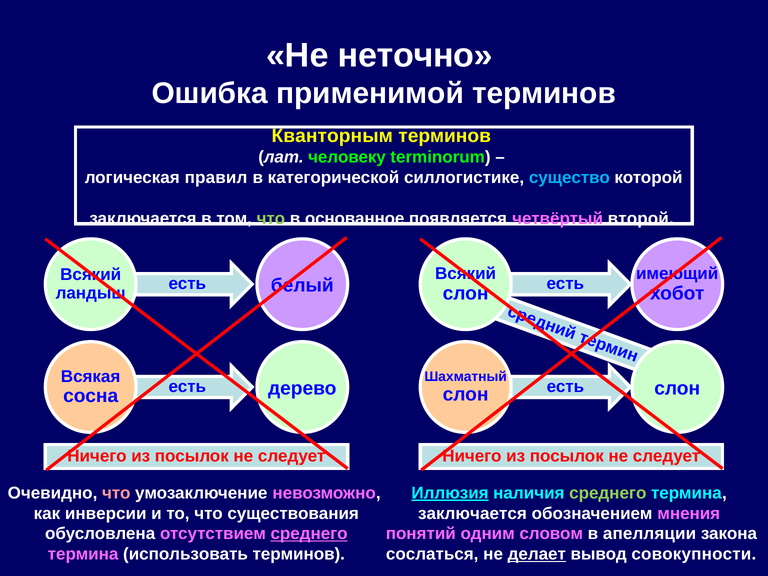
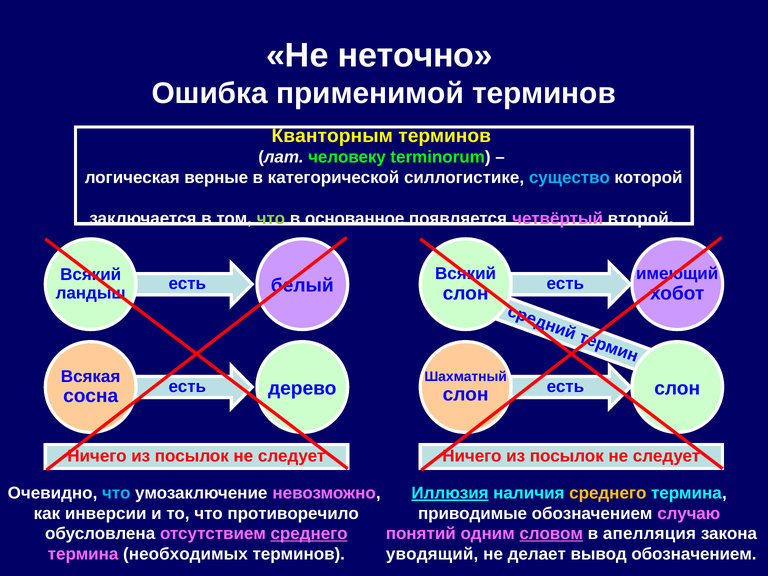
правил: правил -> верные (216, 178)
что colour: pink -> light blue (116, 493)
среднего colour: light green -> yellow (608, 493)
существования: существования -> противоречило (293, 513)
заключается: заключается -> приводимые (473, 513)
мнения: мнения -> случаю (689, 513)
словом underline: none -> present (551, 534)
апелляции: апелляции -> апелляция (649, 534)
использовать: использовать -> необходимых (185, 554)
сослаться: сослаться -> уводящий (432, 554)
делает underline: present -> none (537, 554)
вывод совокупности: совокупности -> обозначением (694, 554)
